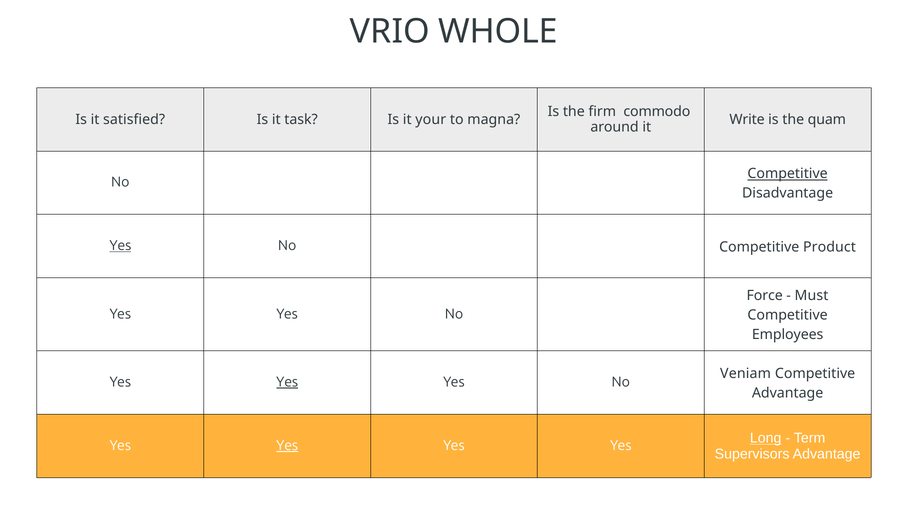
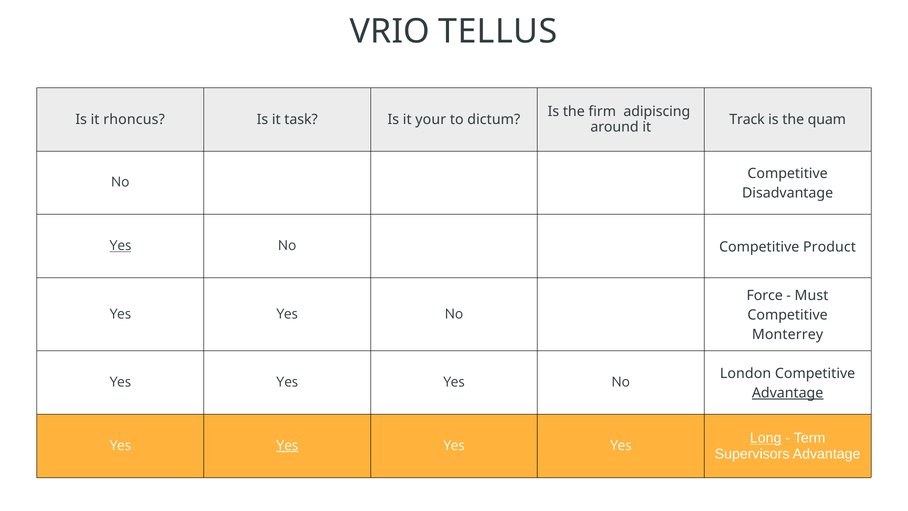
WHOLE: WHOLE -> TELLUS (498, 31)
commodo: commodo -> adipiscing (657, 111)
satisfied: satisfied -> rhoncus (134, 120)
magna: magna -> dictum (494, 120)
Write: Write -> Track (747, 120)
Competitive underline: present -> none (788, 174)
Employees: Employees -> Monterrey (788, 334)
Yes underline: present -> none (287, 382)
Veniam: Veniam -> London (746, 373)
Advantage underline: none -> present (788, 393)
